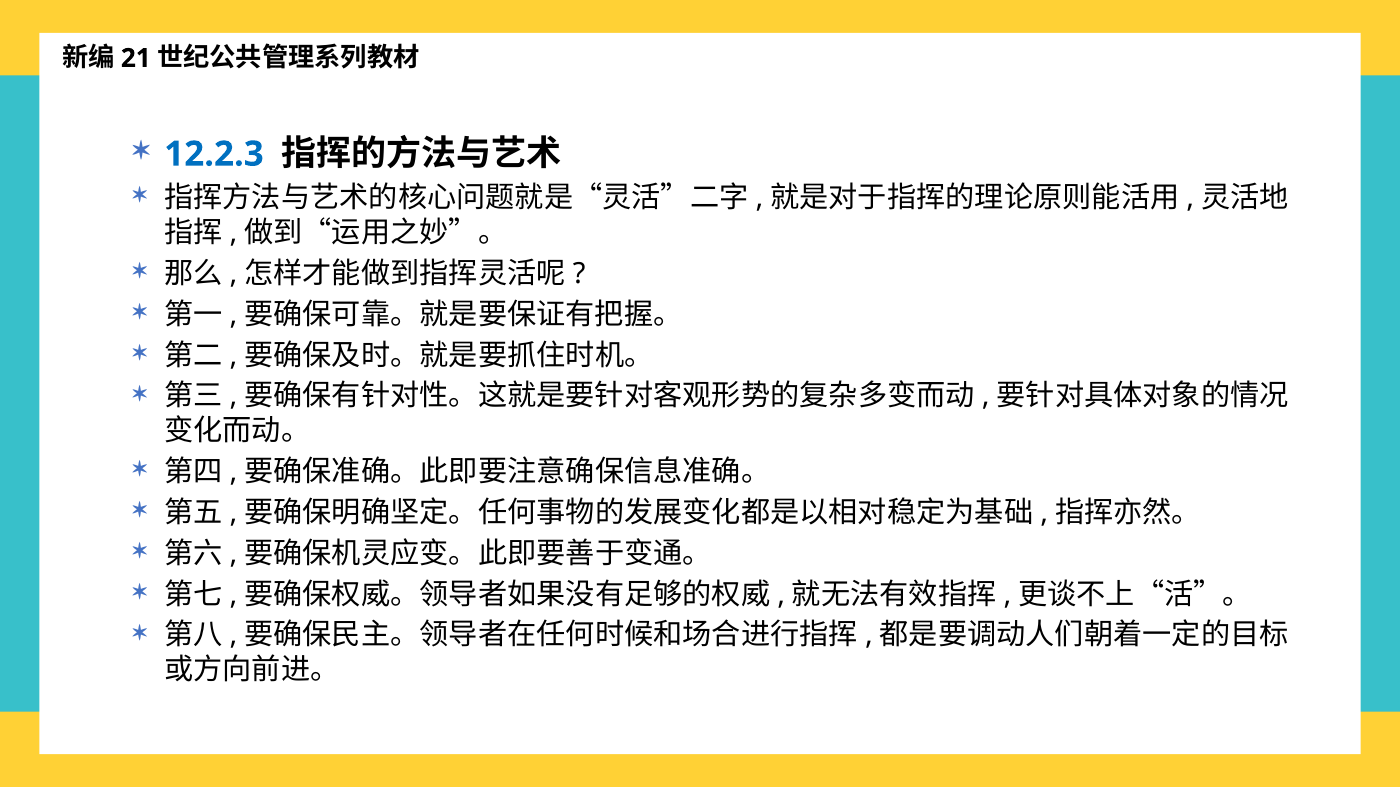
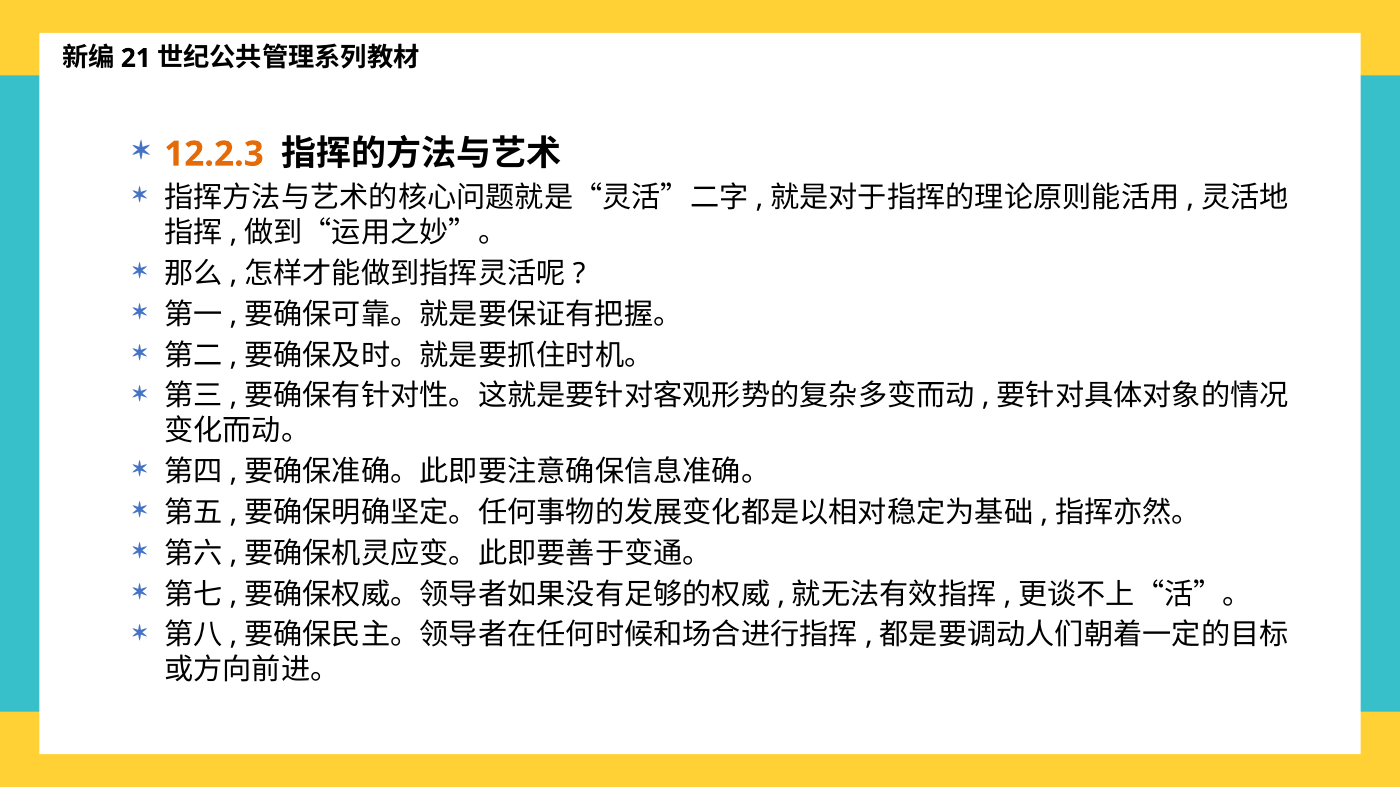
12.2.3 colour: blue -> orange (214, 154)
